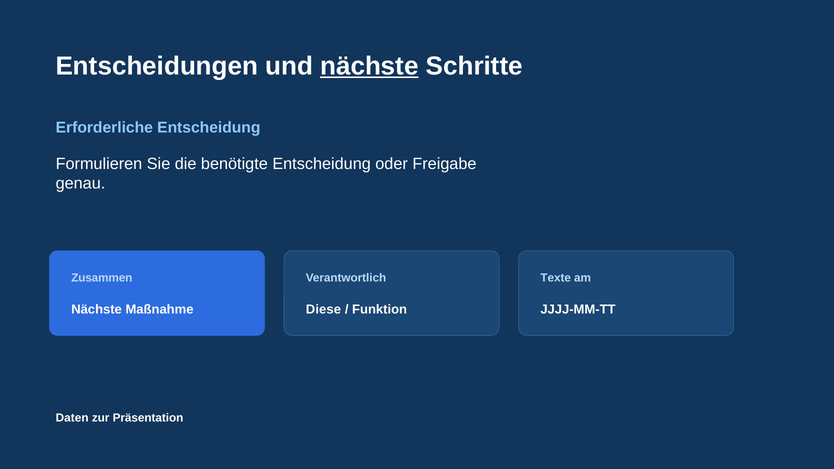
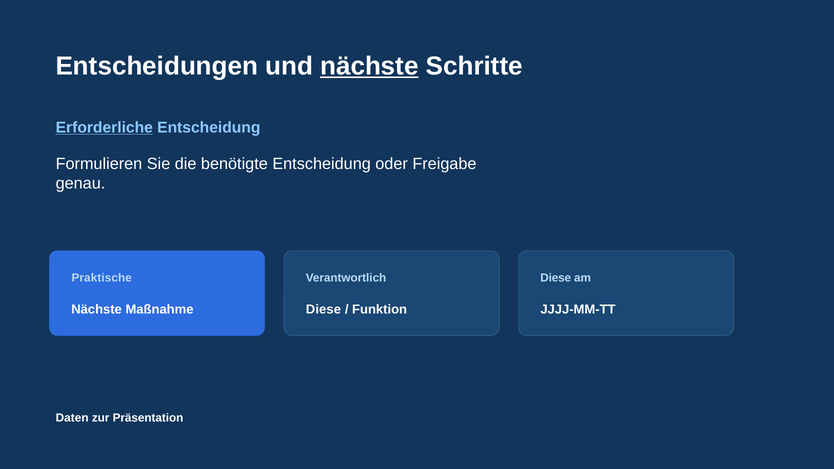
Erforderliche underline: none -> present (104, 128)
Zusammen: Zusammen -> Praktische (102, 278)
Texte: Texte -> Diese (556, 278)
